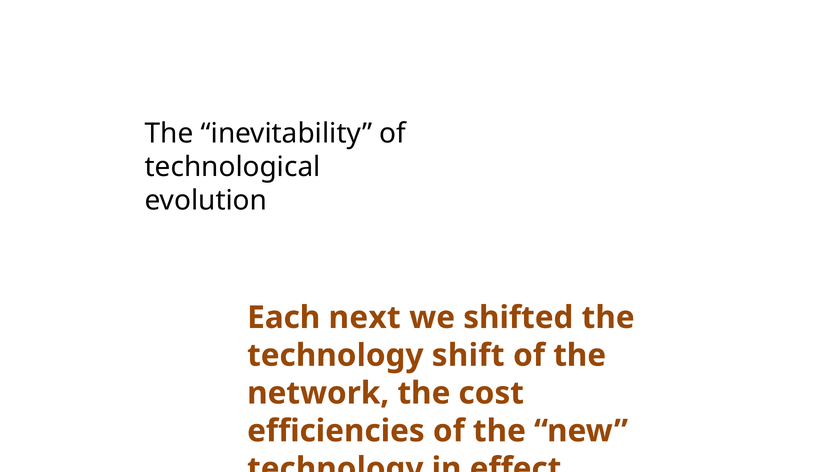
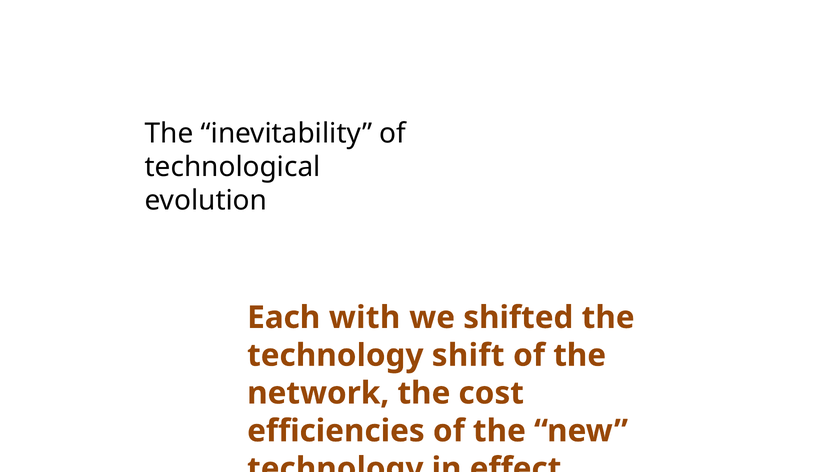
next: next -> with (365, 318)
